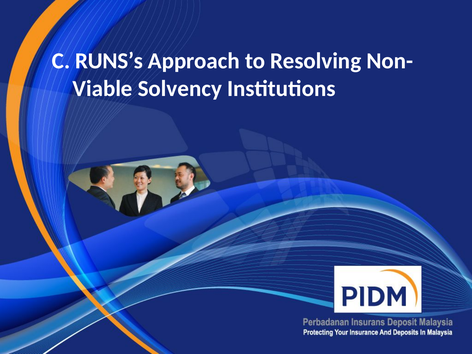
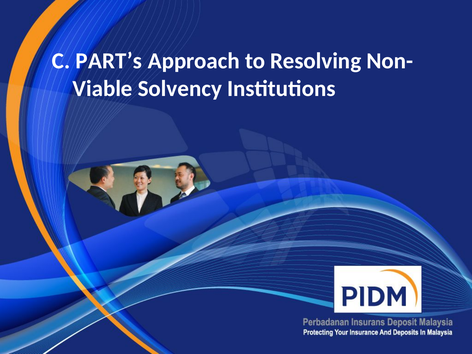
RUNS’s: RUNS’s -> PART’s (109, 61)
